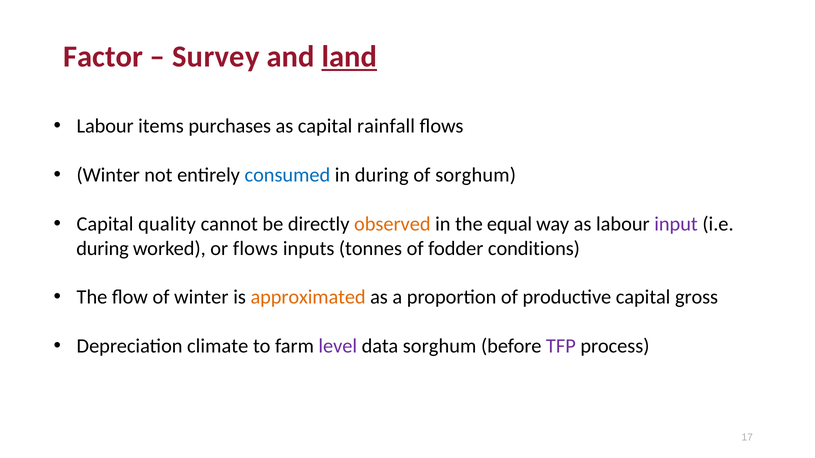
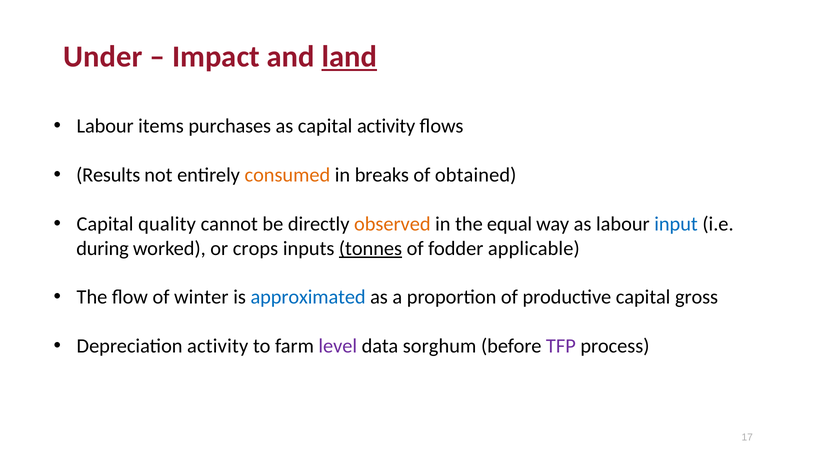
Factor: Factor -> Under (103, 57)
Survey: Survey -> Impact (216, 57)
capital rainfall: rainfall -> activity (386, 126)
Winter: Winter -> Results (108, 175)
consumed colour: blue -> orange (287, 175)
in during: during -> breaks (382, 175)
of sorghum: sorghum -> obtained (476, 175)
input colour: purple -> blue (676, 224)
or flows: flows -> crops (256, 249)
tonnes underline: none -> present (371, 249)
conditions: conditions -> applicable (534, 249)
approximated colour: orange -> blue (308, 298)
Depreciation climate: climate -> activity (218, 346)
